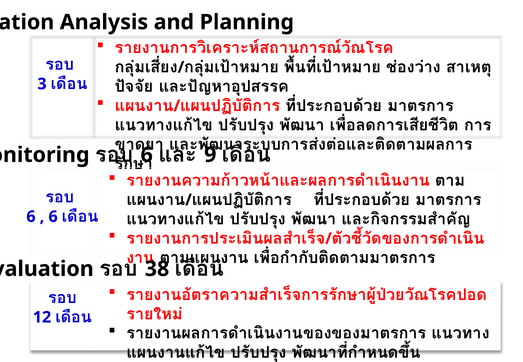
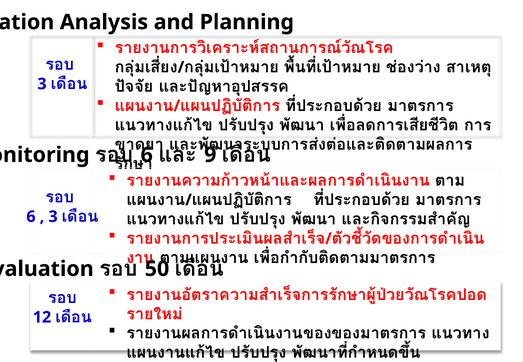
6: 6 -> 3 (53, 217)
38: 38 -> 50 (157, 269)
